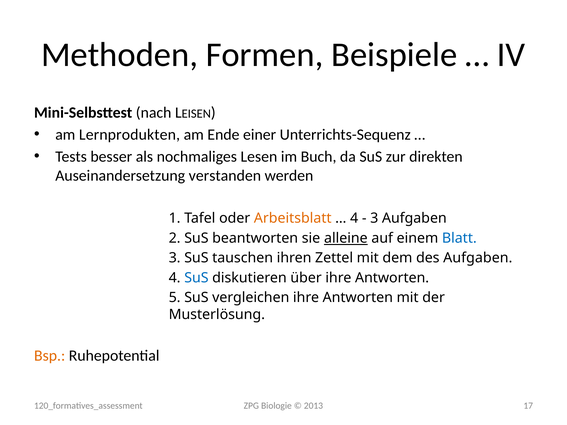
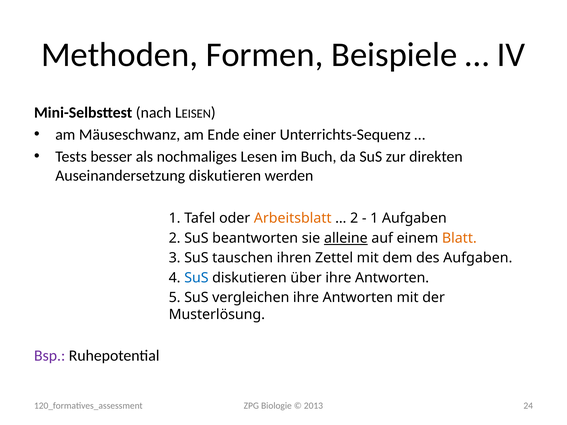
Lernprodukten: Lernprodukten -> Mäuseschwanz (130, 135)
Auseinandersetzung verstanden: verstanden -> diskutieren (225, 176)
4: 4 -> 2 (354, 218)
3: 3 -> 1 (374, 218)
Blatt colour: blue -> orange (459, 238)
Bsp colour: orange -> purple (50, 356)
17: 17 -> 24 (528, 406)
